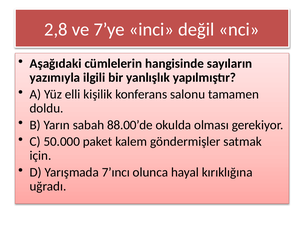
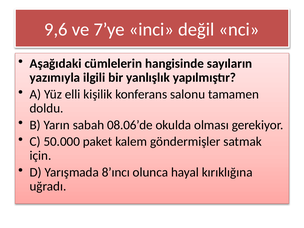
2,8: 2,8 -> 9,6 (56, 29)
88.00’de: 88.00’de -> 08.06’de (130, 125)
7’ıncı: 7’ıncı -> 8’ıncı (116, 172)
